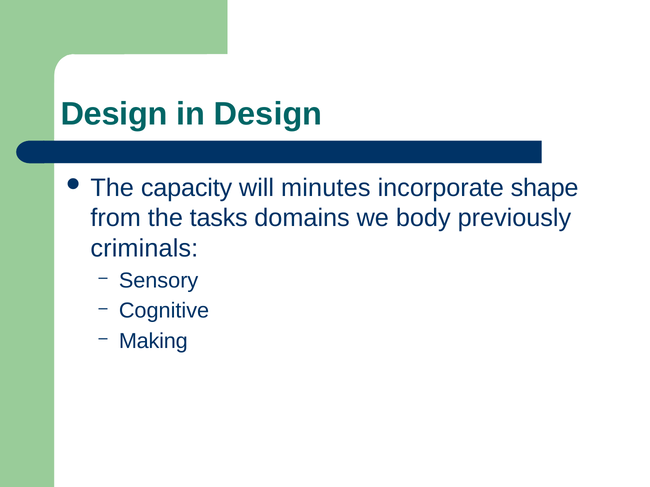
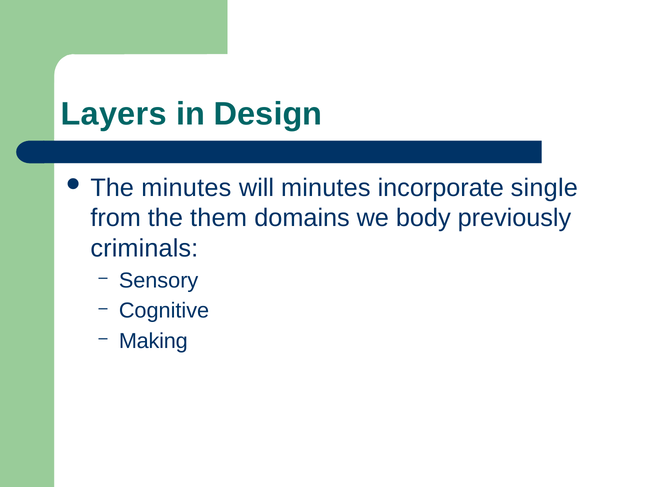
Design: Design -> Layers (114, 114)
The capacity: capacity -> minutes (186, 188)
shape: shape -> single (544, 188)
tasks: tasks -> them (218, 218)
